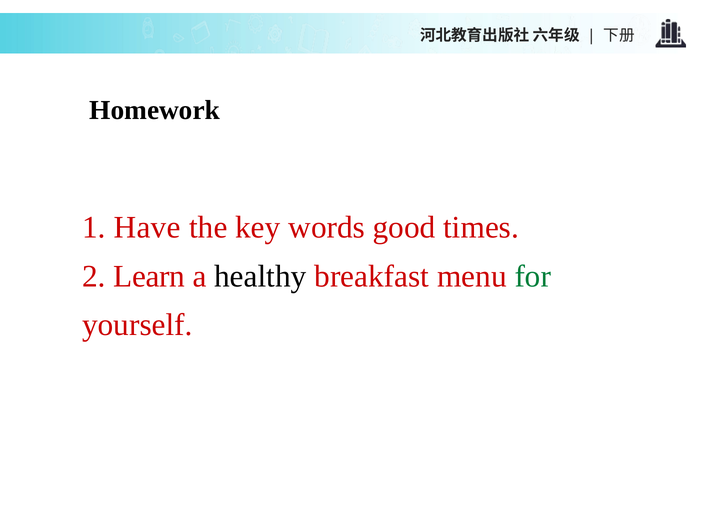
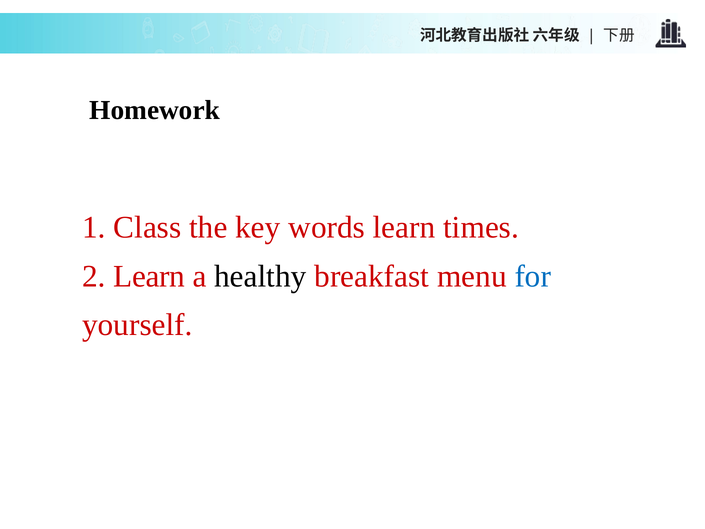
Have: Have -> Class (147, 227)
words good: good -> learn (404, 227)
for colour: green -> blue (533, 276)
